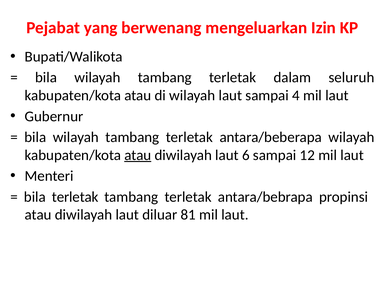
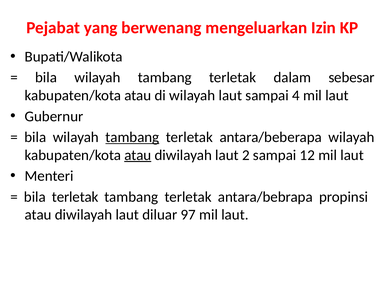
seluruh: seluruh -> sebesar (352, 78)
tambang underline: none -> present (132, 138)
6: 6 -> 2 (246, 155)
81: 81 -> 97 (188, 215)
